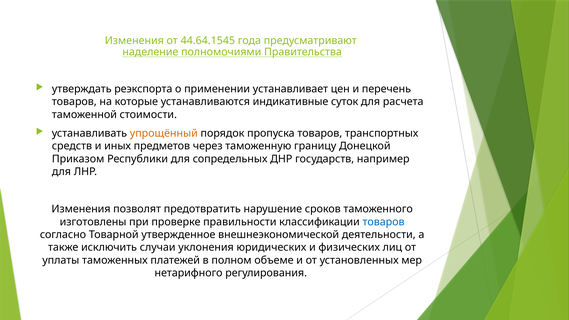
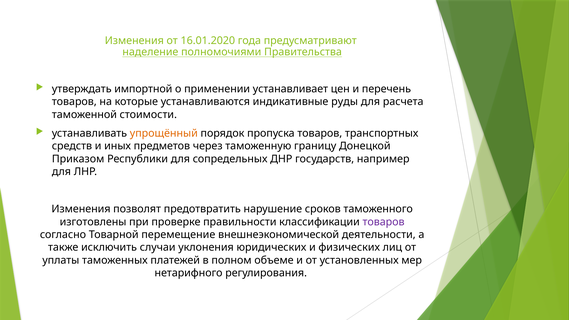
44.64.1545: 44.64.1545 -> 16.01.2020 (208, 40)
реэкспорта: реэкспорта -> импортной (143, 89)
суток: суток -> руды (345, 102)
товаров colour: blue -> purple (384, 222)
утвержденное: утвержденное -> перемещение (178, 235)
